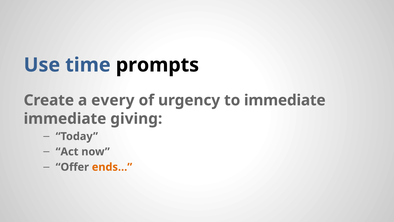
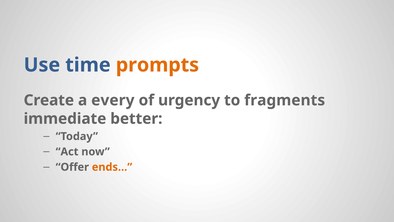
prompts colour: black -> orange (157, 65)
to immediate: immediate -> fragments (285, 100)
giving: giving -> better (136, 119)
